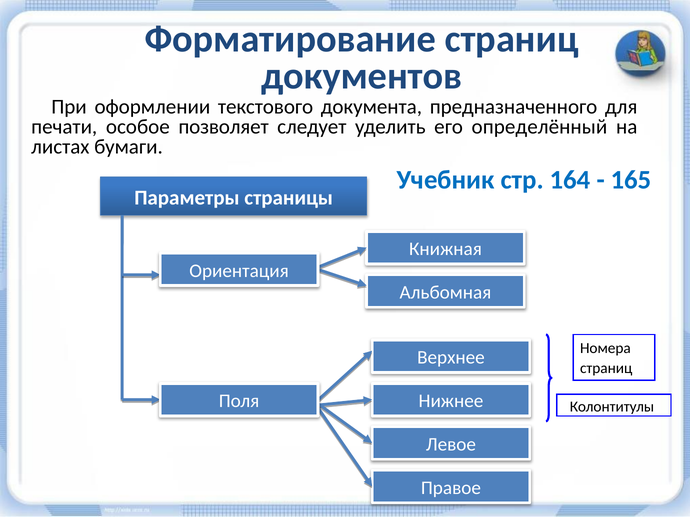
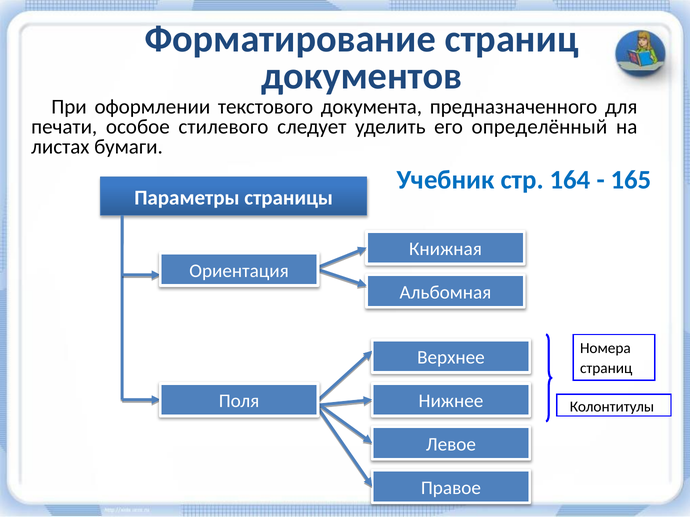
позволяет: позволяет -> стилевого (223, 127)
